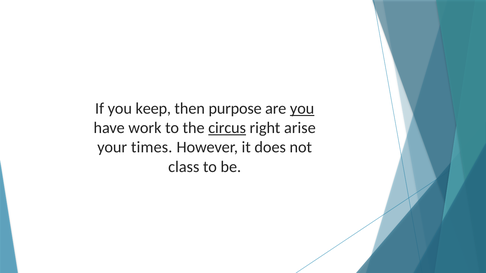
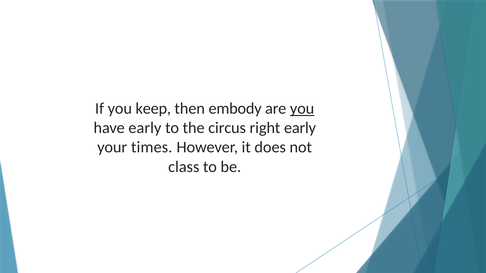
purpose: purpose -> embody (235, 109)
have work: work -> early (145, 128)
circus underline: present -> none (227, 128)
right arise: arise -> early (300, 128)
